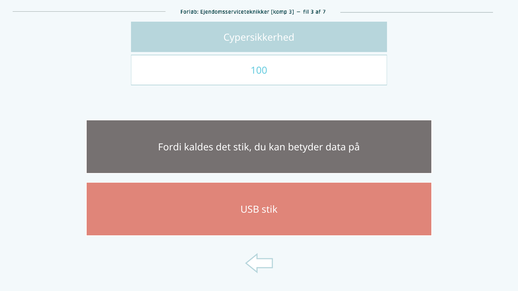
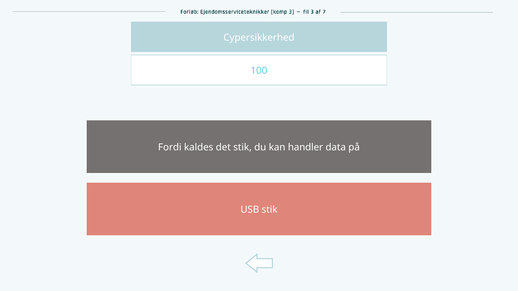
betyder: betyder -> handler (305, 148)
